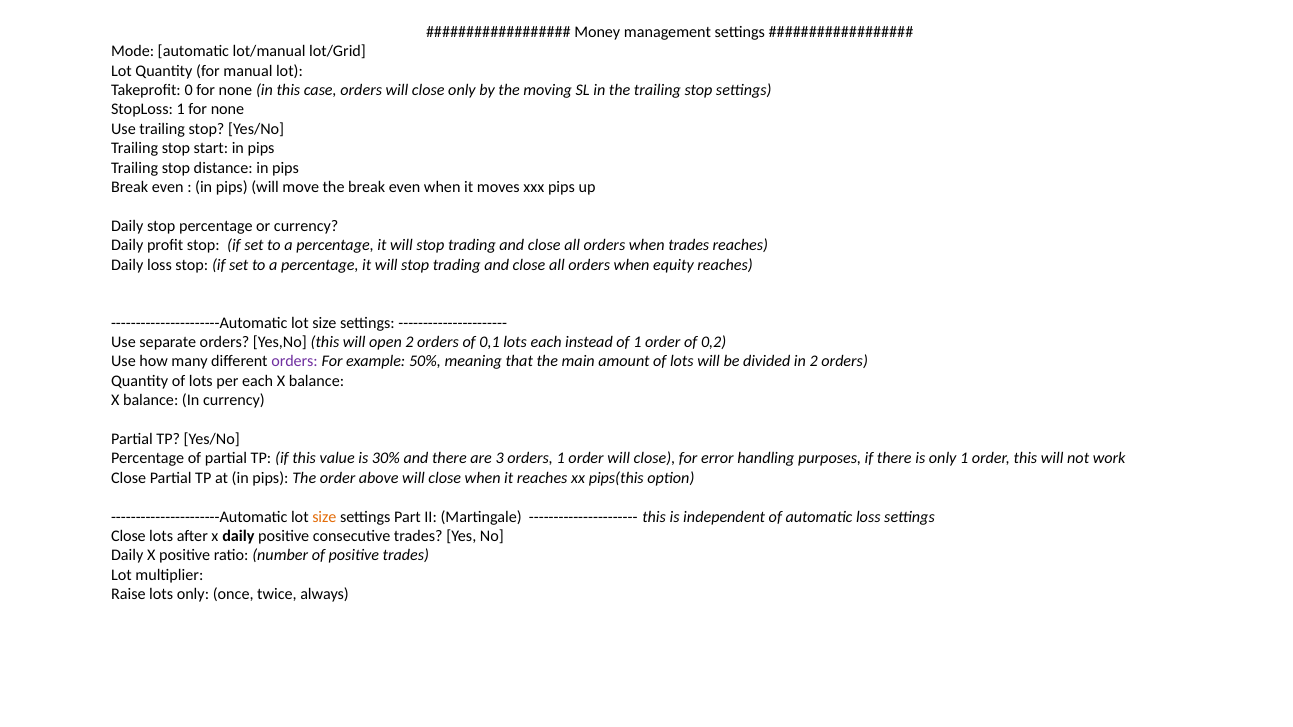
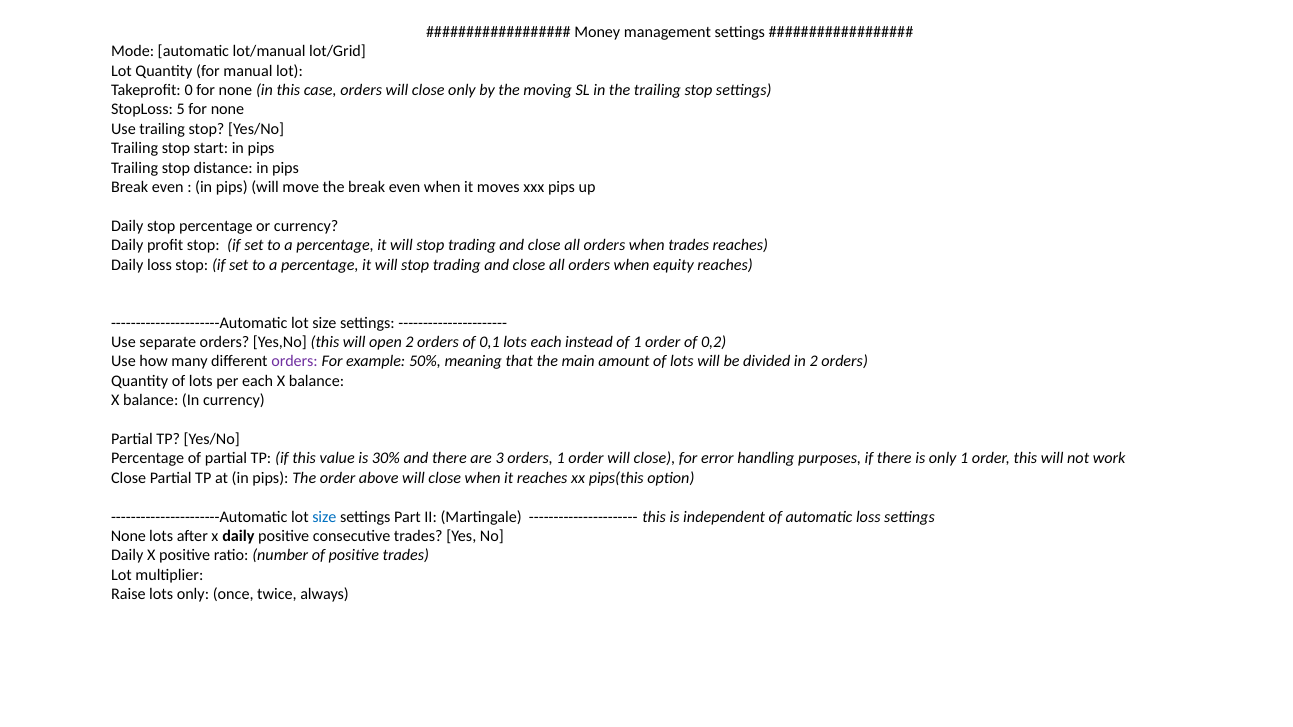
StopLoss 1: 1 -> 5 (181, 110)
size colour: orange -> blue (324, 517)
Close: Close -> None (128, 536)
